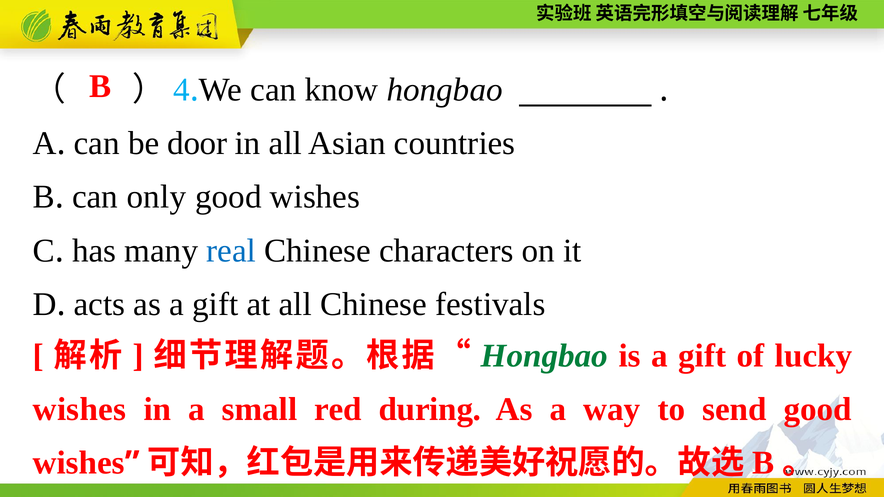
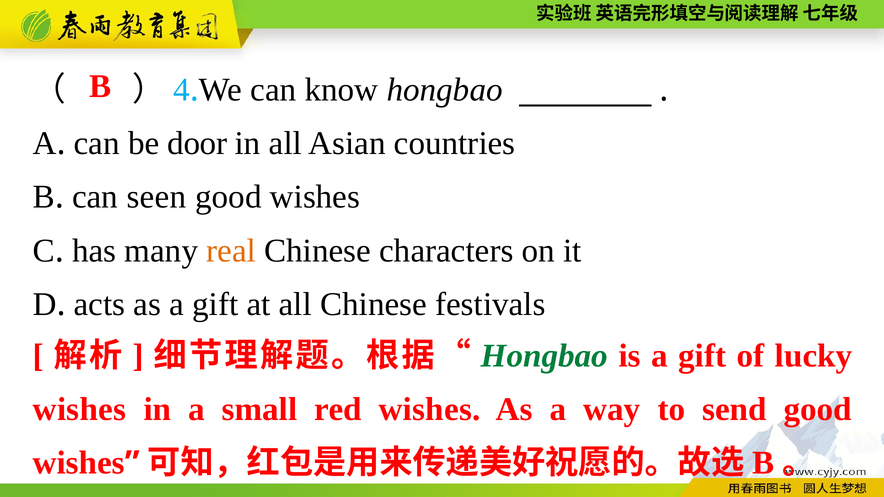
only: only -> seen (156, 197)
real colour: blue -> orange (231, 251)
red during: during -> wishes (430, 410)
